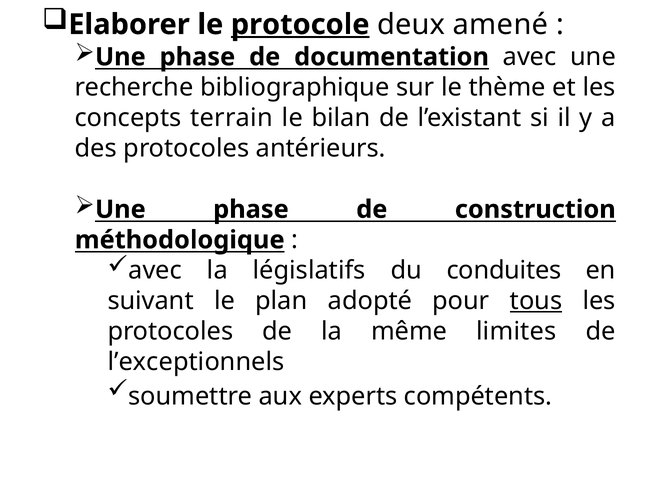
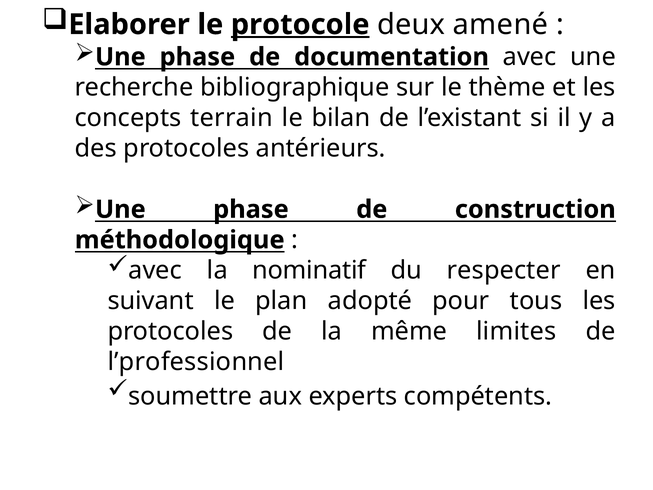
législatifs: législatifs -> nominatif (309, 270)
conduites: conduites -> respecter (504, 270)
tous underline: present -> none (536, 301)
l’exceptionnels: l’exceptionnels -> l’professionnel (196, 362)
